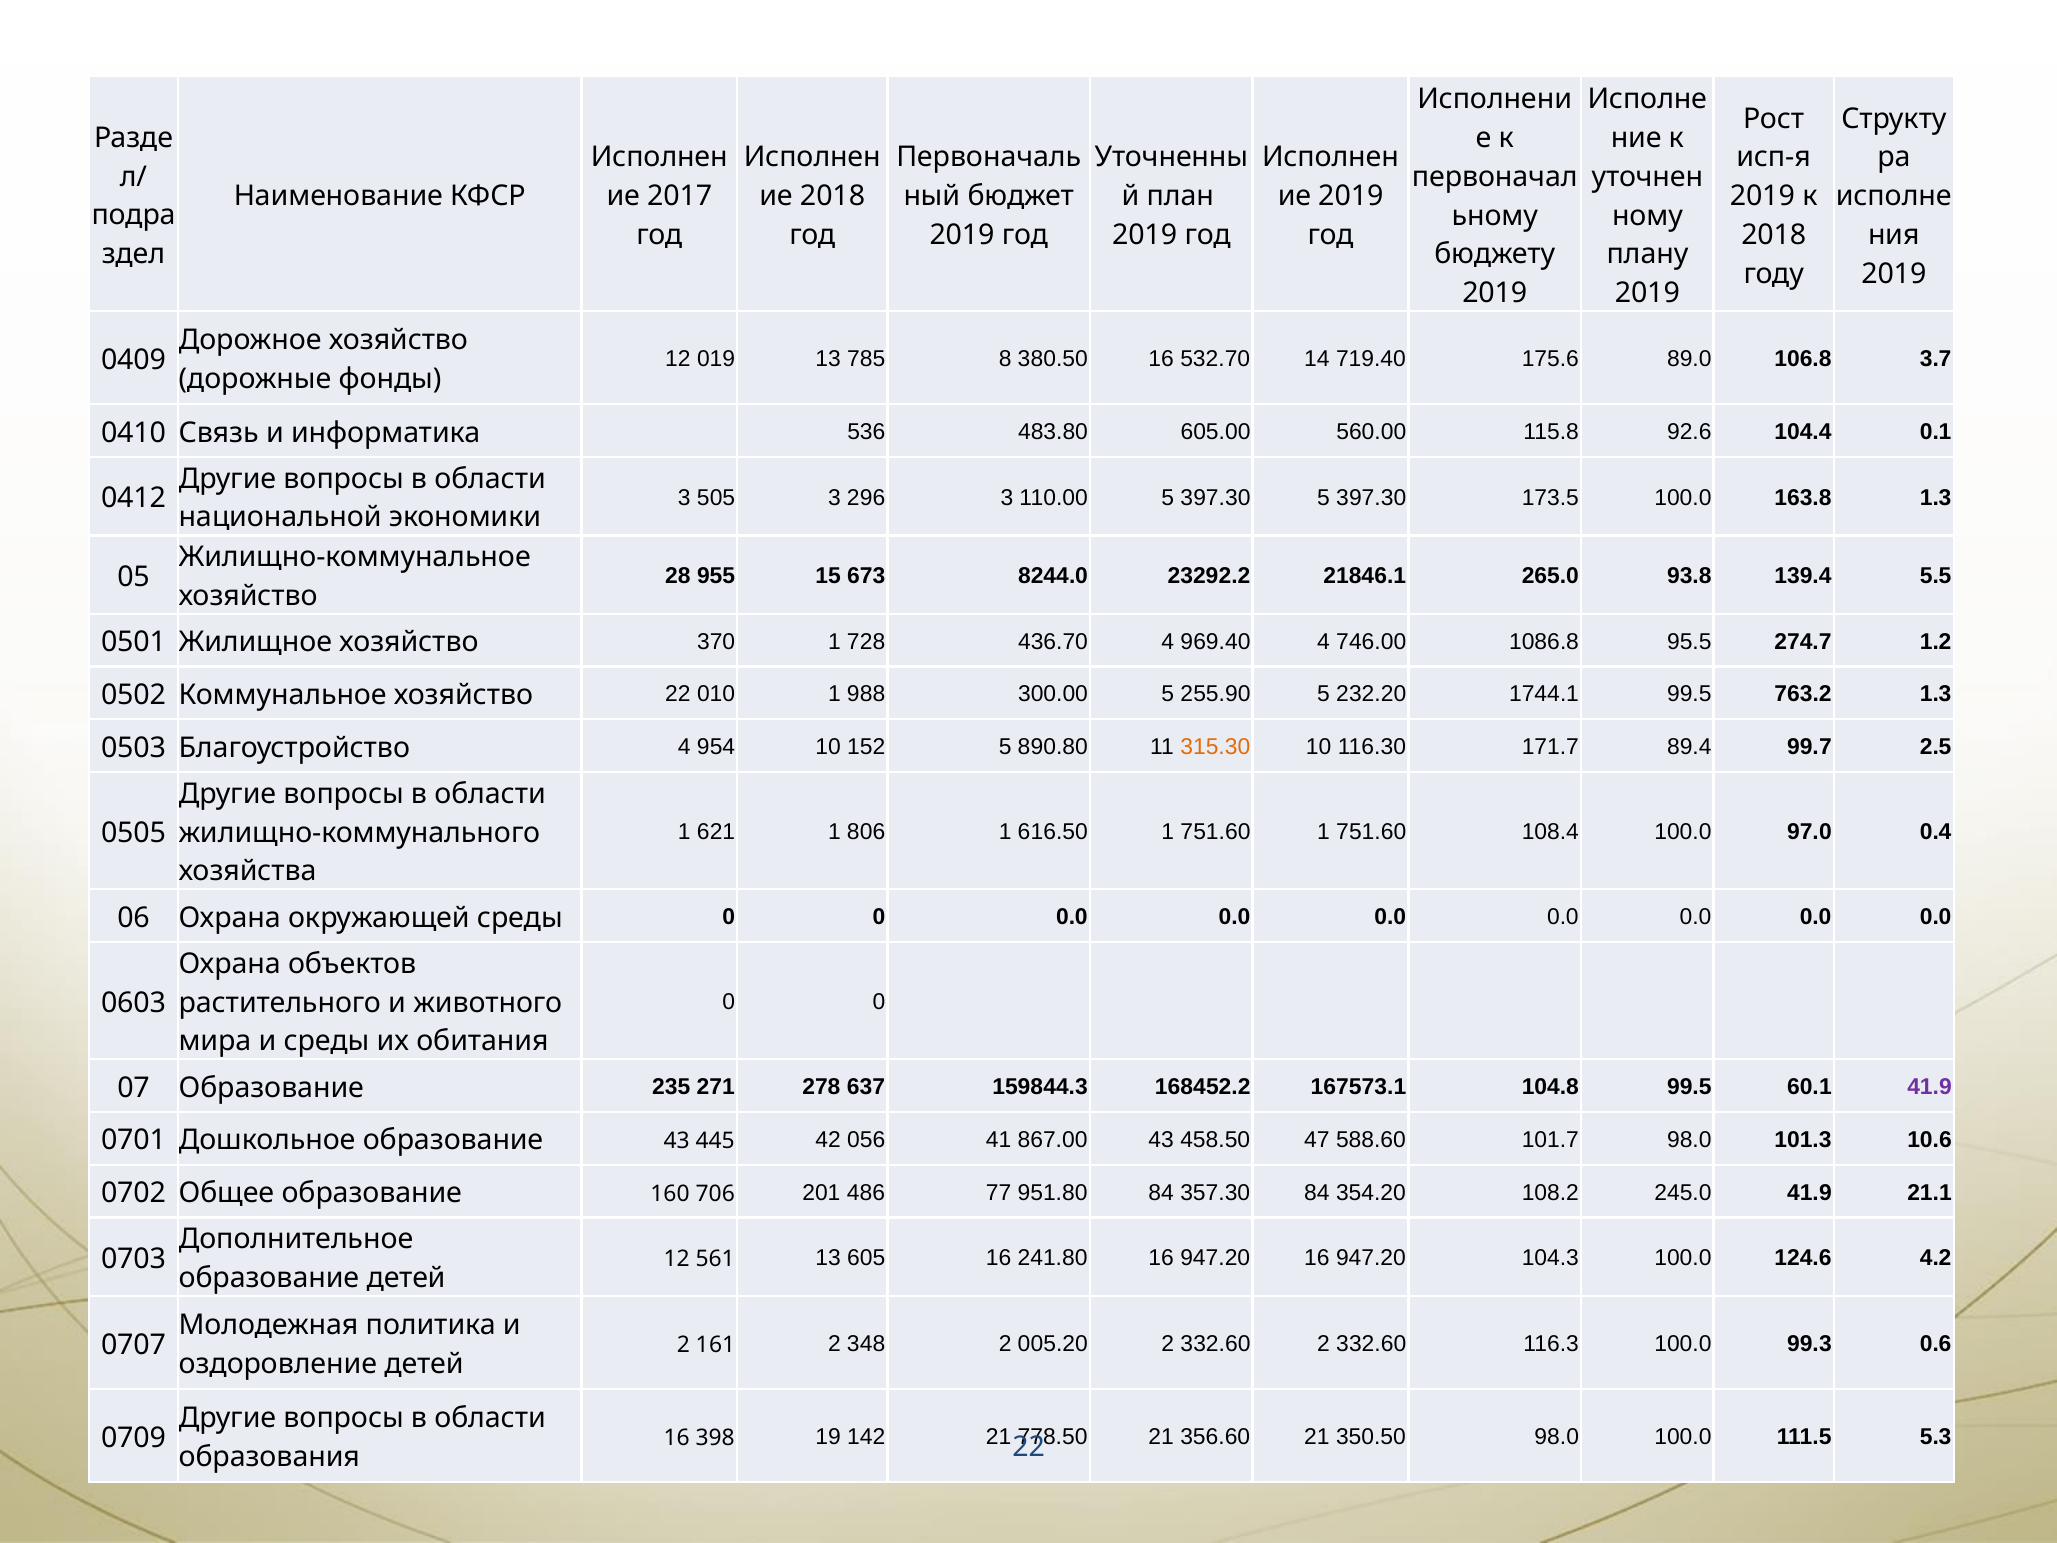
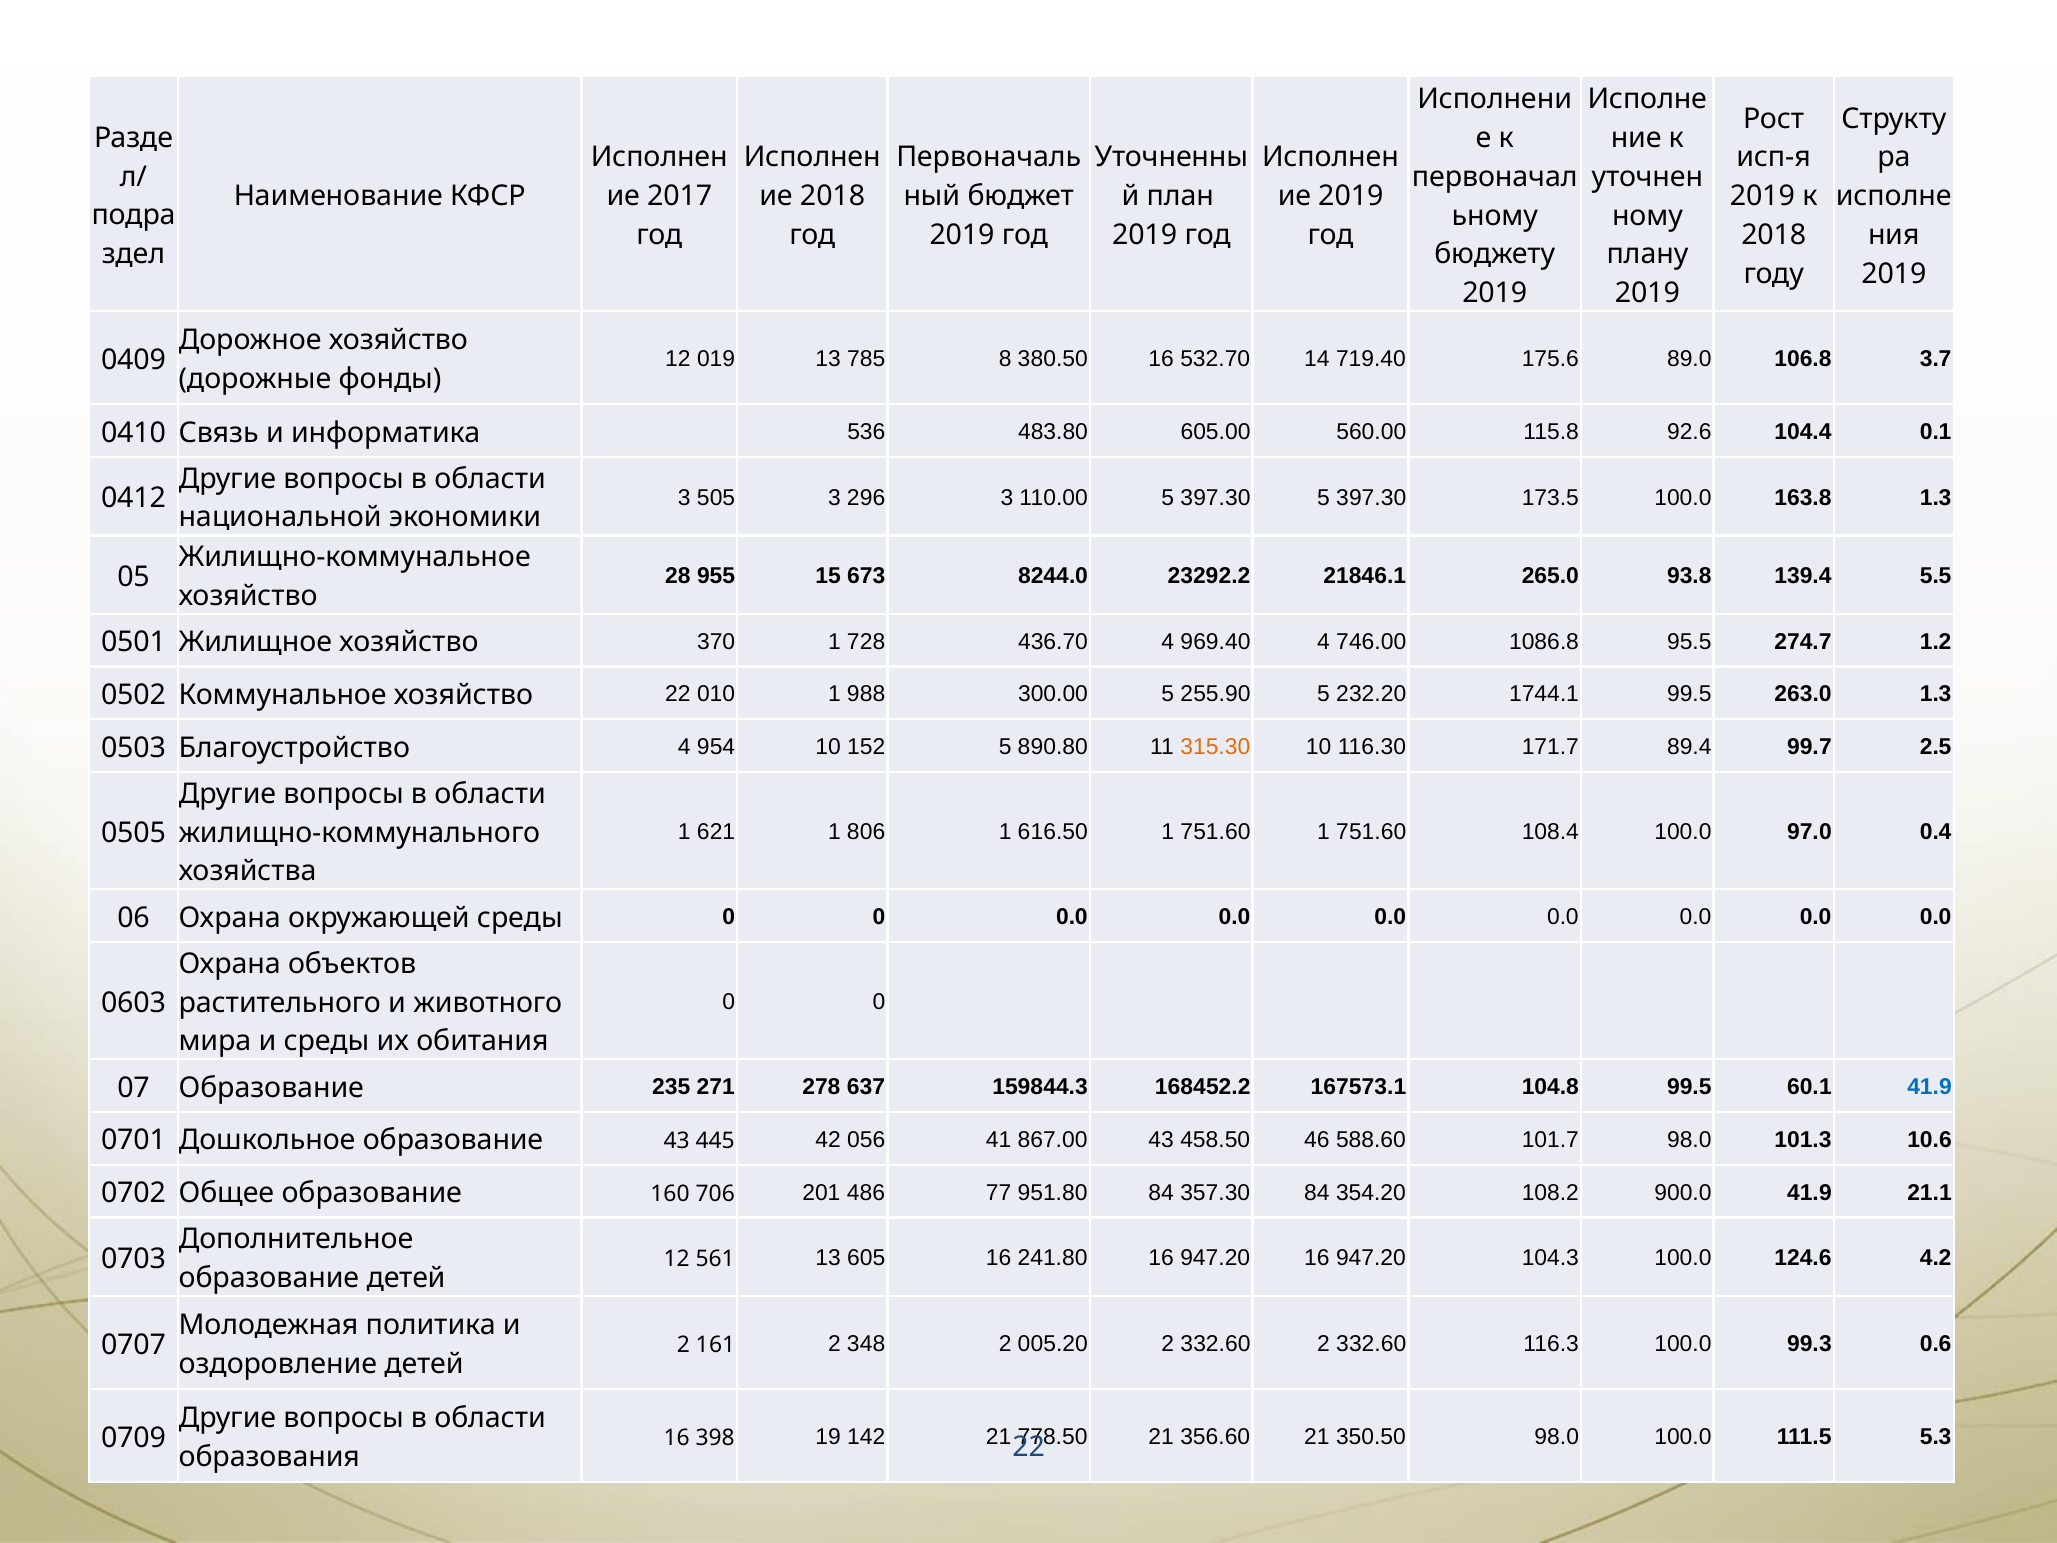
763.2: 763.2 -> 263.0 (1803, 694)
41.9 colour: purple -> blue (1930, 1087)
47: 47 -> 46 (1317, 1140)
245.0: 245.0 -> 900.0 (1683, 1192)
